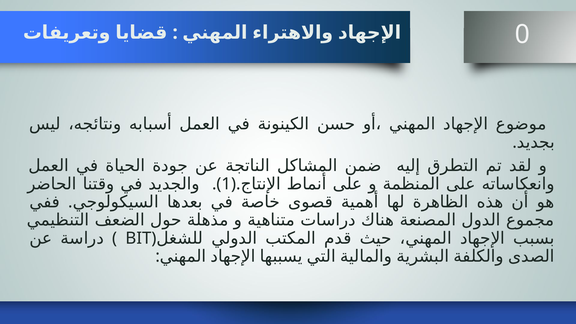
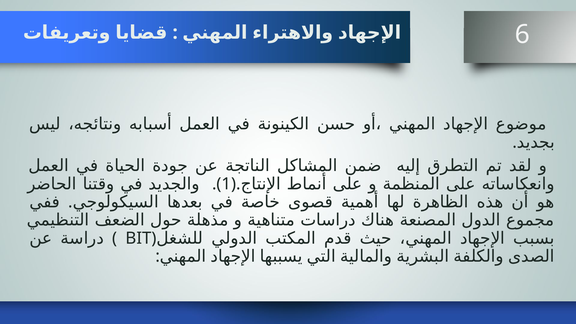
0: 0 -> 6 (522, 34)
